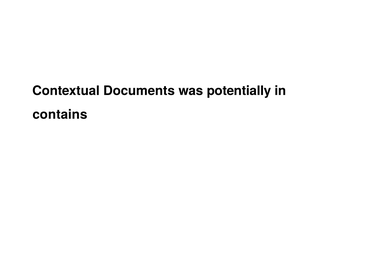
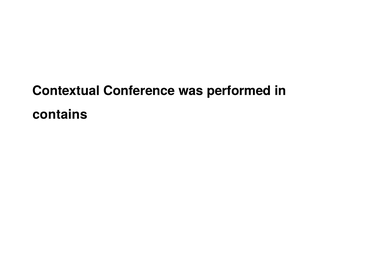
Documents: Documents -> Conference (139, 91)
potentially: potentially -> performed (239, 91)
